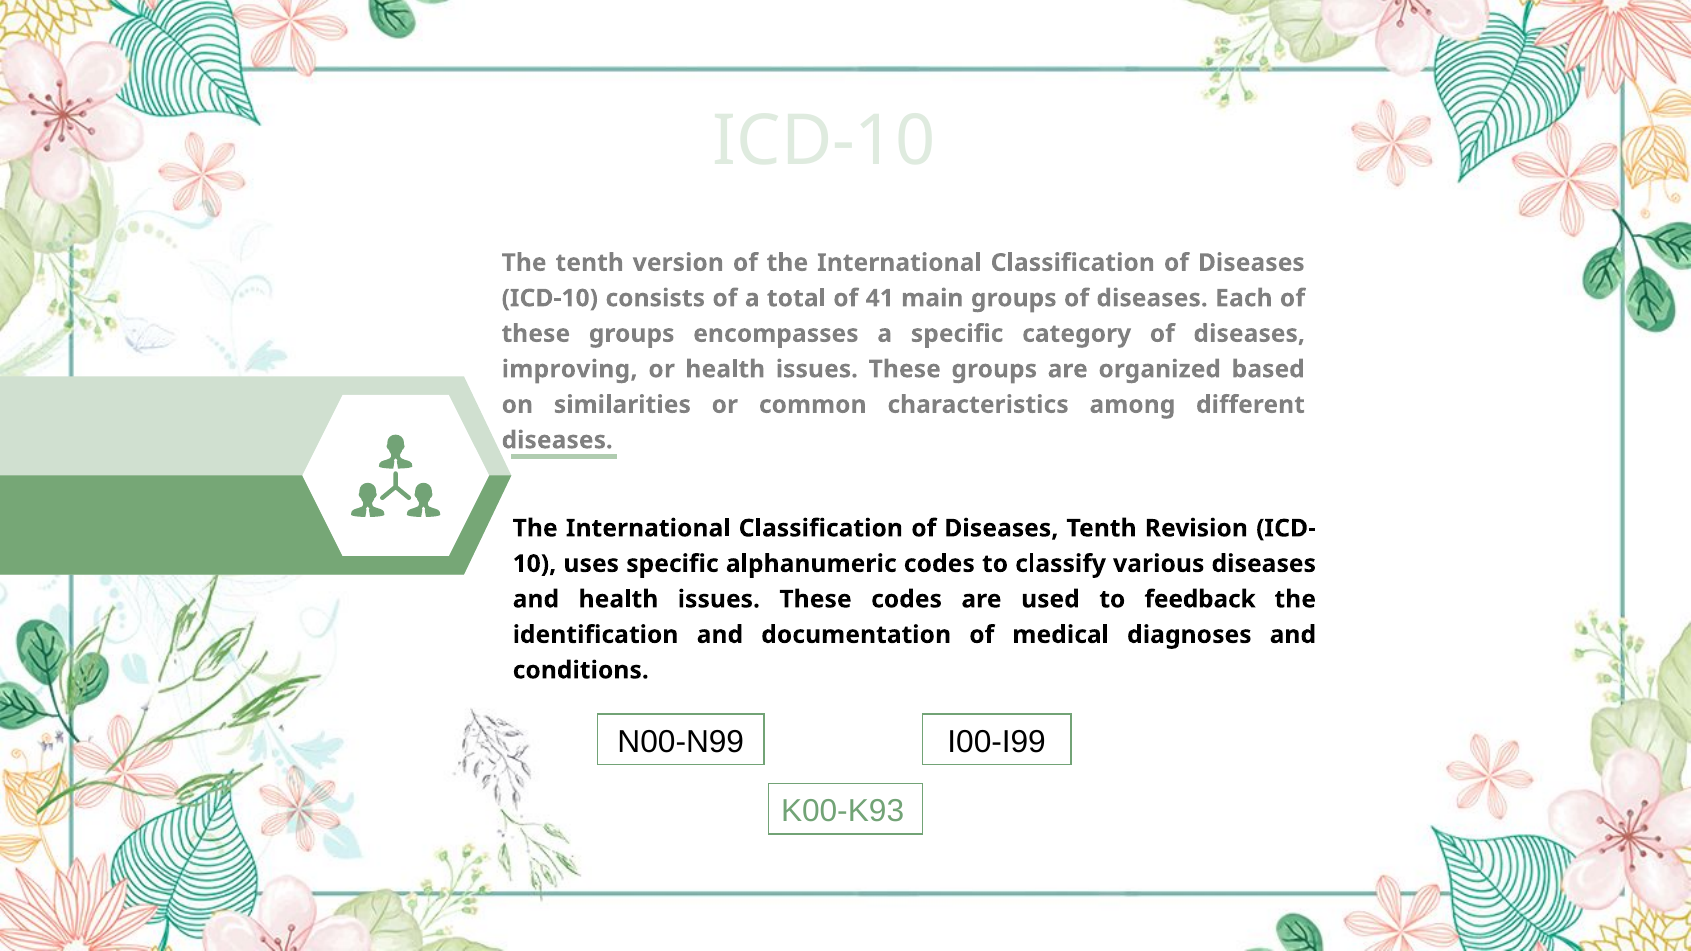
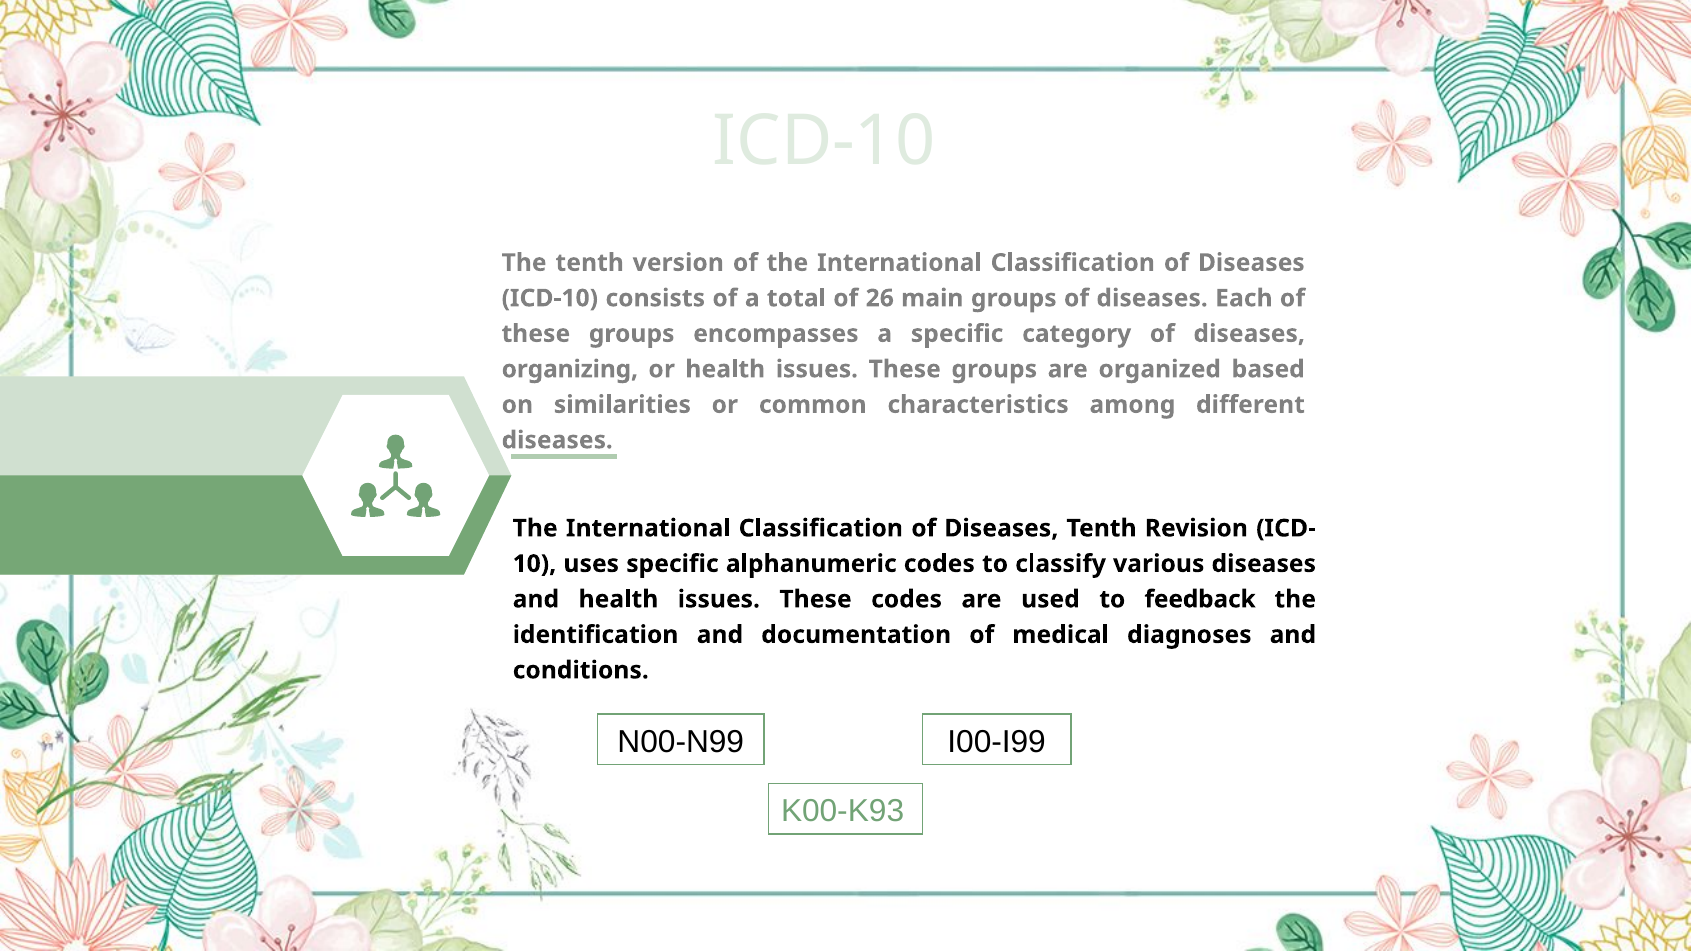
41: 41 -> 26 (880, 298)
improving: improving -> organizing (570, 369)
